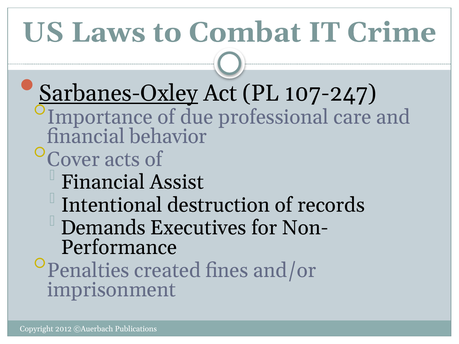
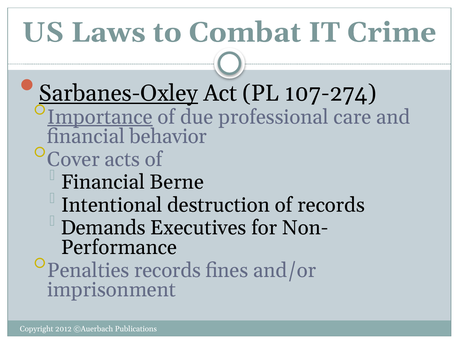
107-247: 107-247 -> 107-274 (331, 93)
Importance underline: none -> present (100, 117)
Assist: Assist -> Berne (177, 182)
Penalties created: created -> records (168, 270)
